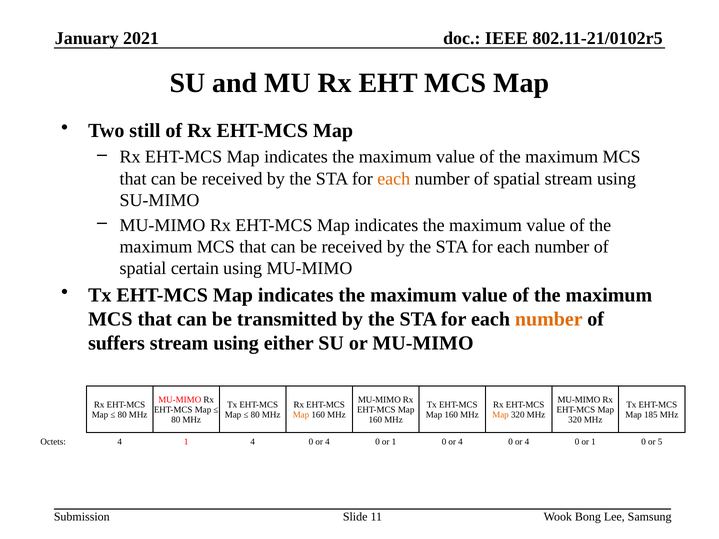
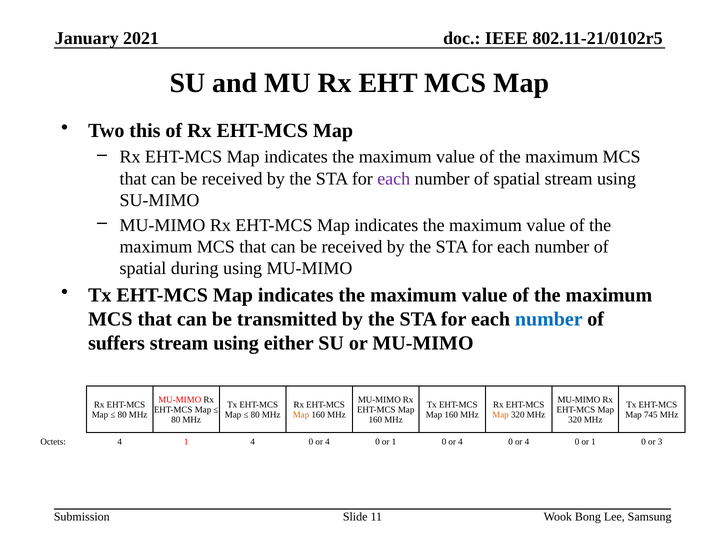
still: still -> this (145, 131)
each colour: orange -> purple (394, 179)
certain: certain -> during (195, 269)
number colour: orange -> blue (549, 319)
185: 185 -> 745 (651, 415)
5: 5 -> 3 (660, 442)
